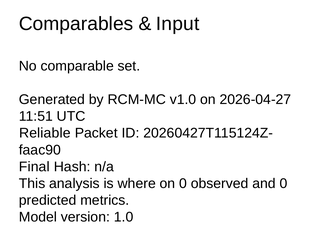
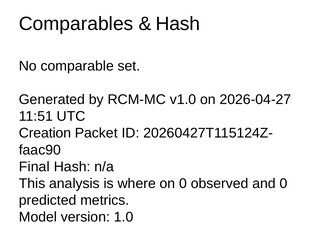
Input: Input -> Hash (178, 24)
Reliable: Reliable -> Creation (45, 133)
